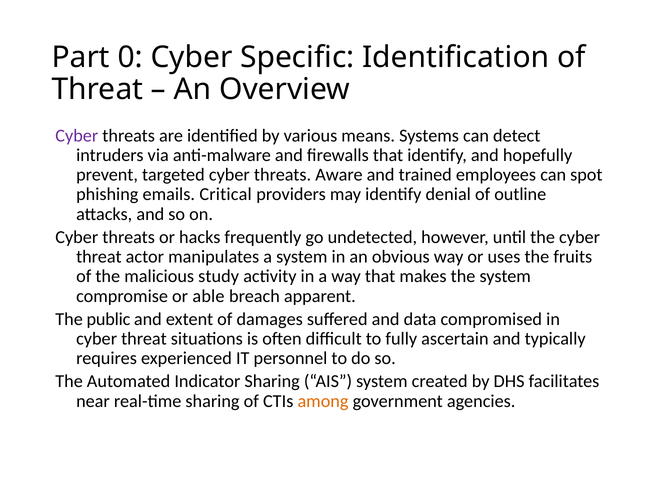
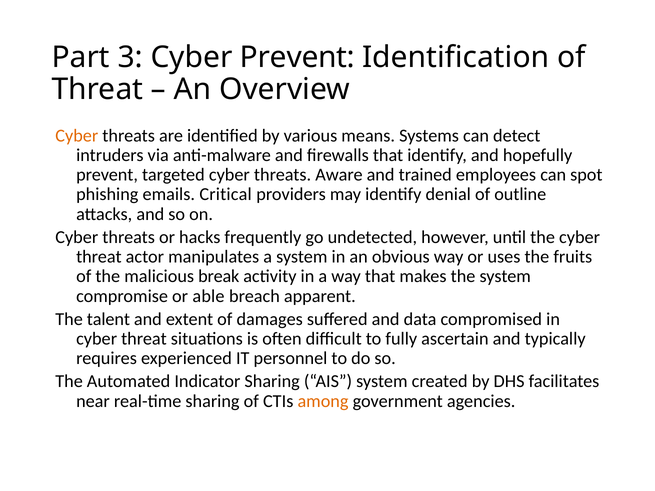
0: 0 -> 3 (130, 57)
Cyber Specific: Specific -> Prevent (297, 57)
Cyber colour: purple -> orange (77, 136)
study: study -> break (219, 277)
public: public -> talent (108, 319)
